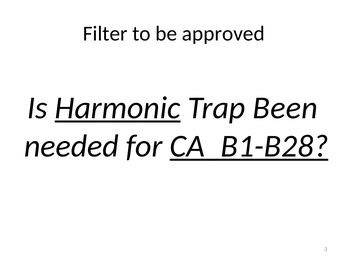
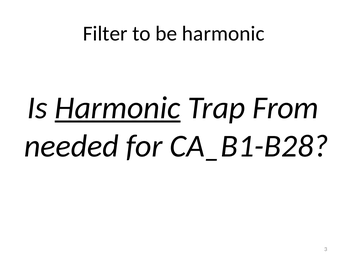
be approved: approved -> harmonic (223, 34)
Been: Been -> From (286, 108)
CA_B1-B28 underline: present -> none (249, 146)
